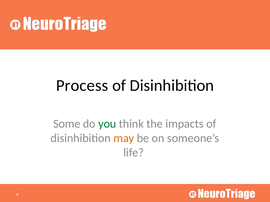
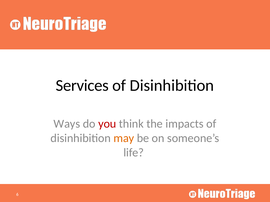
Process: Process -> Services (82, 86)
Some: Some -> Ways (67, 124)
you colour: green -> red (107, 124)
